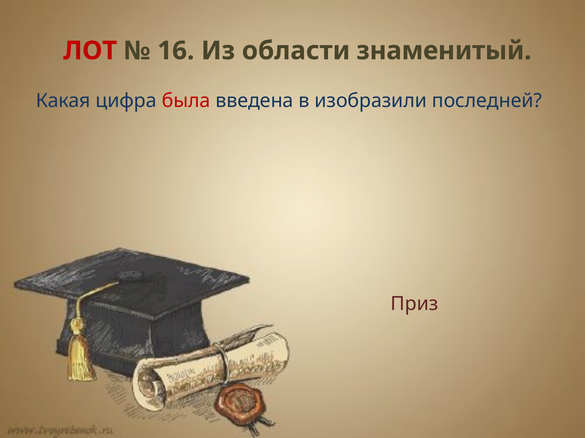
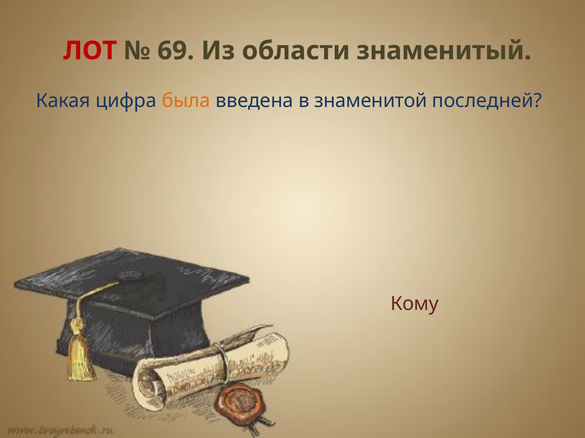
16: 16 -> 69 (176, 51)
была colour: red -> orange (186, 101)
изобразили: изобразили -> знаменитой (371, 101)
Приз: Приз -> Кому (414, 304)
